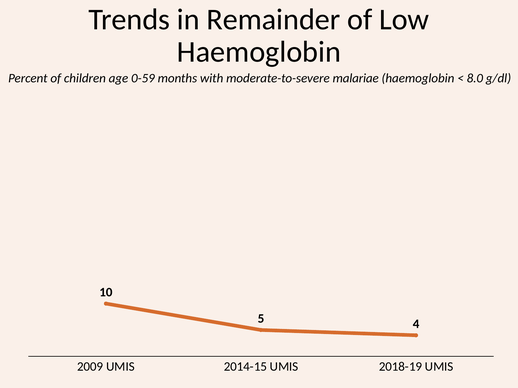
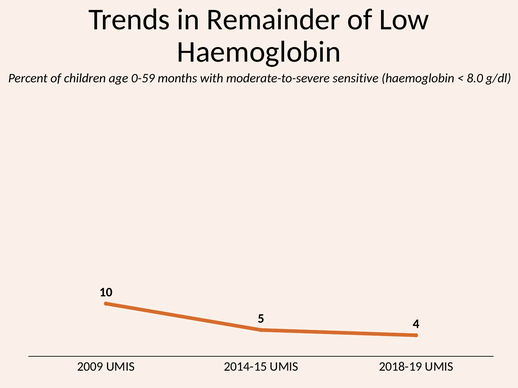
malariae: malariae -> sensitive (356, 78)
